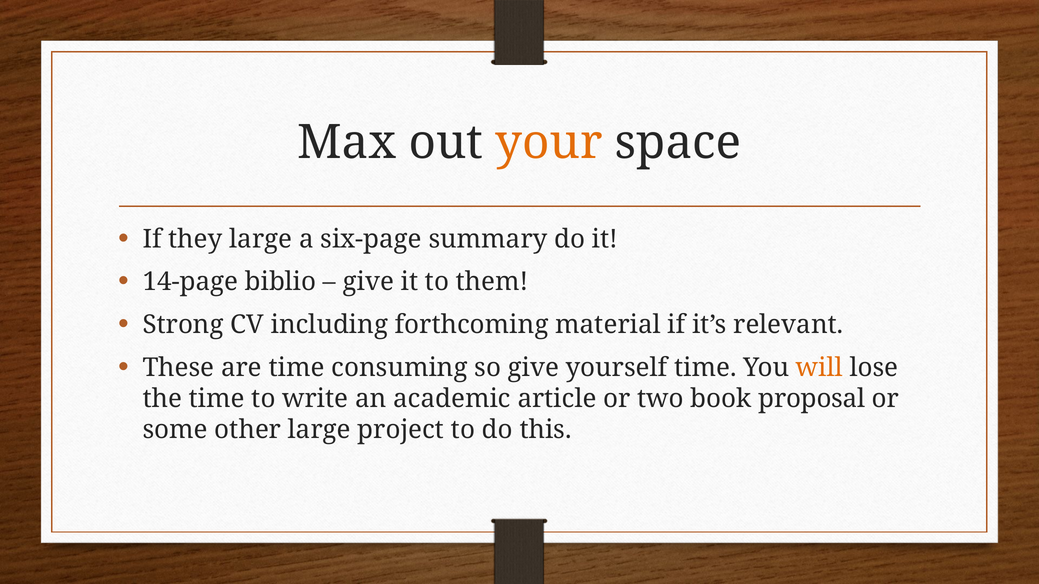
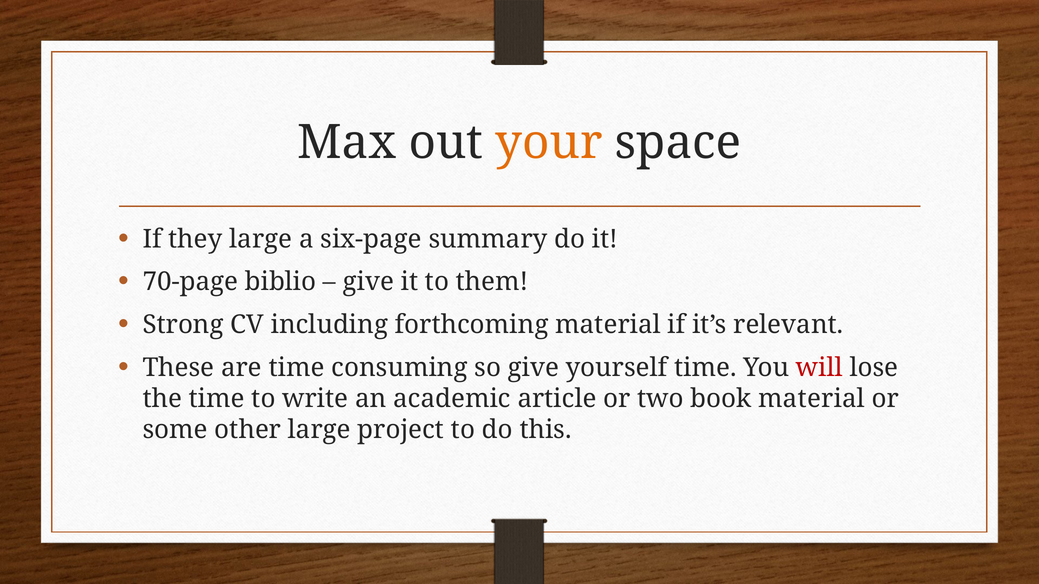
14-page: 14-page -> 70-page (190, 282)
will colour: orange -> red (819, 368)
book proposal: proposal -> material (812, 399)
